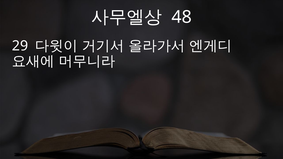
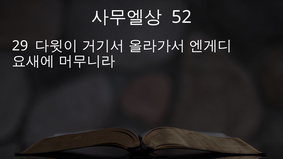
48: 48 -> 52 (182, 17)
